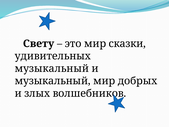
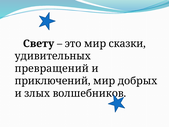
музыкальный: музыкальный -> превращений (52, 68)
музыкальный: музыкальный -> приключений (53, 81)
